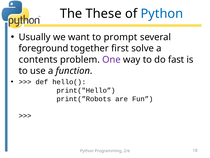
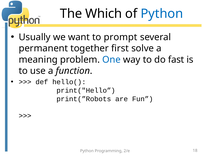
These: These -> Which (104, 14)
foreground: foreground -> permanent (43, 48)
contents: contents -> meaning (38, 59)
One colour: purple -> blue (111, 59)
